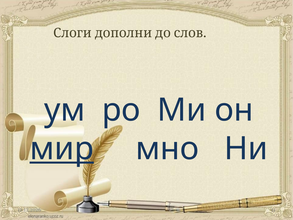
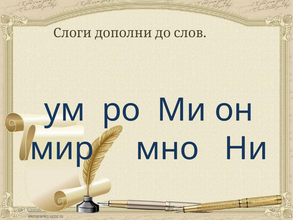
мир underline: present -> none (62, 149)
